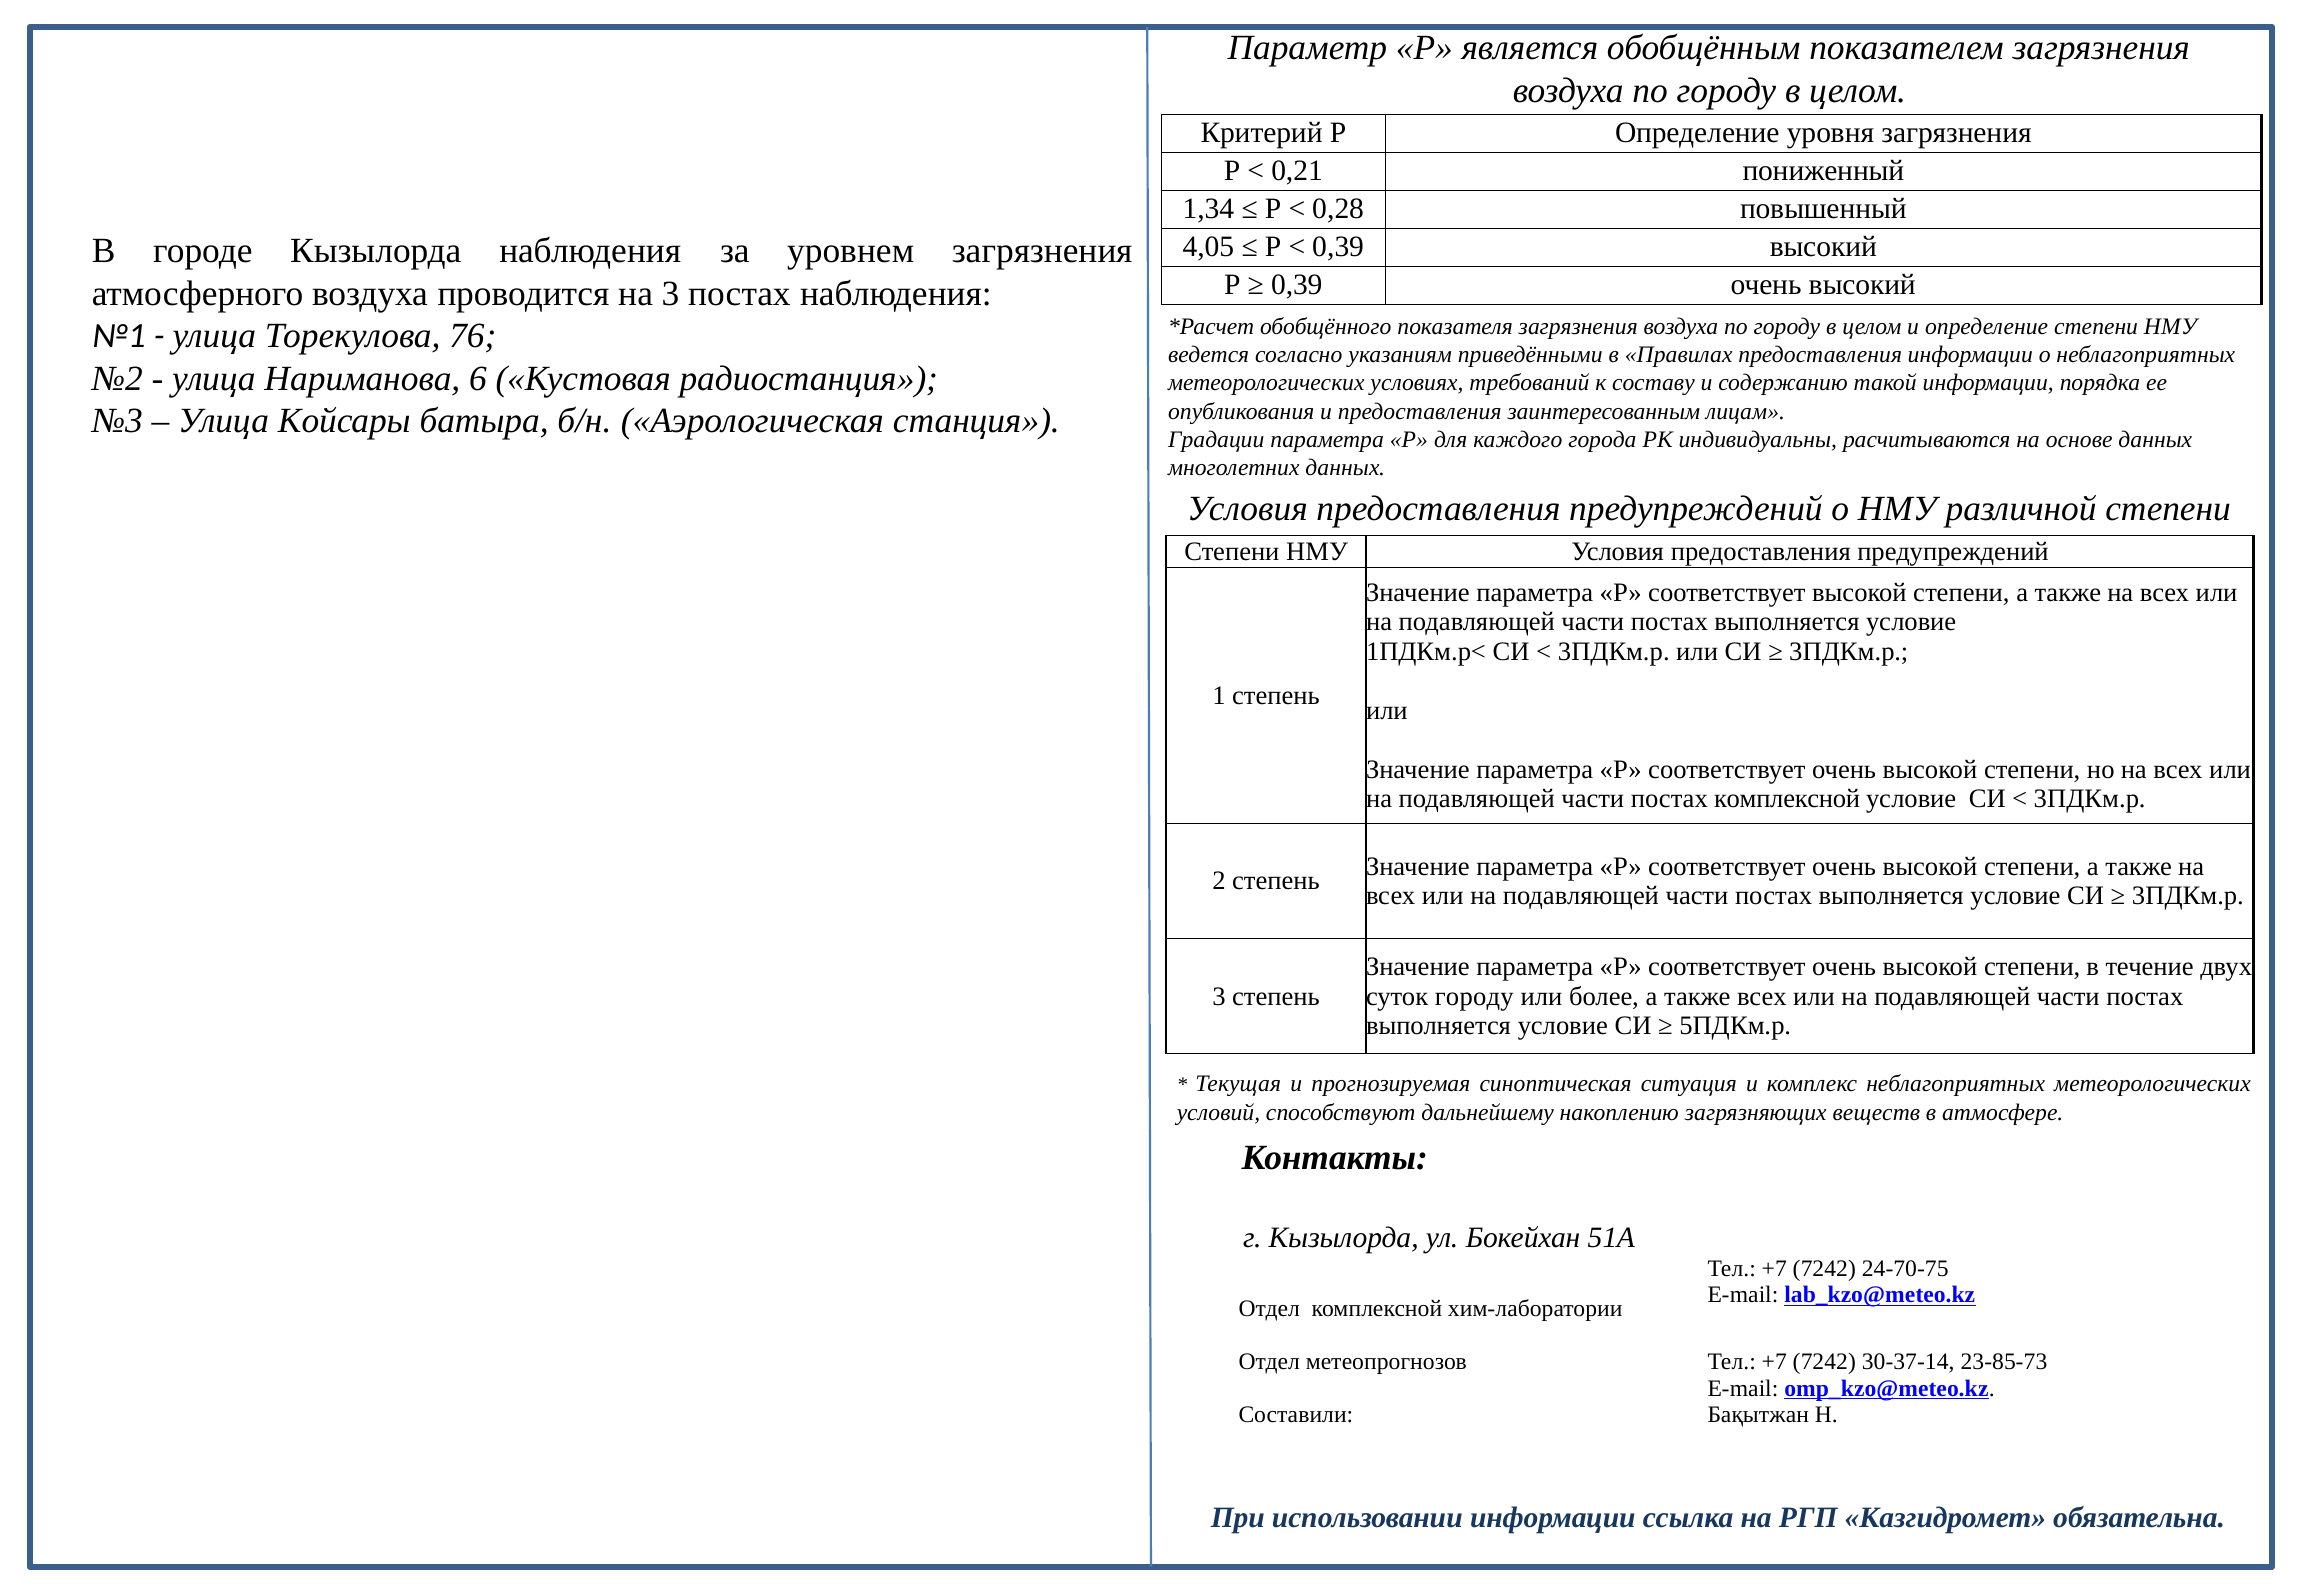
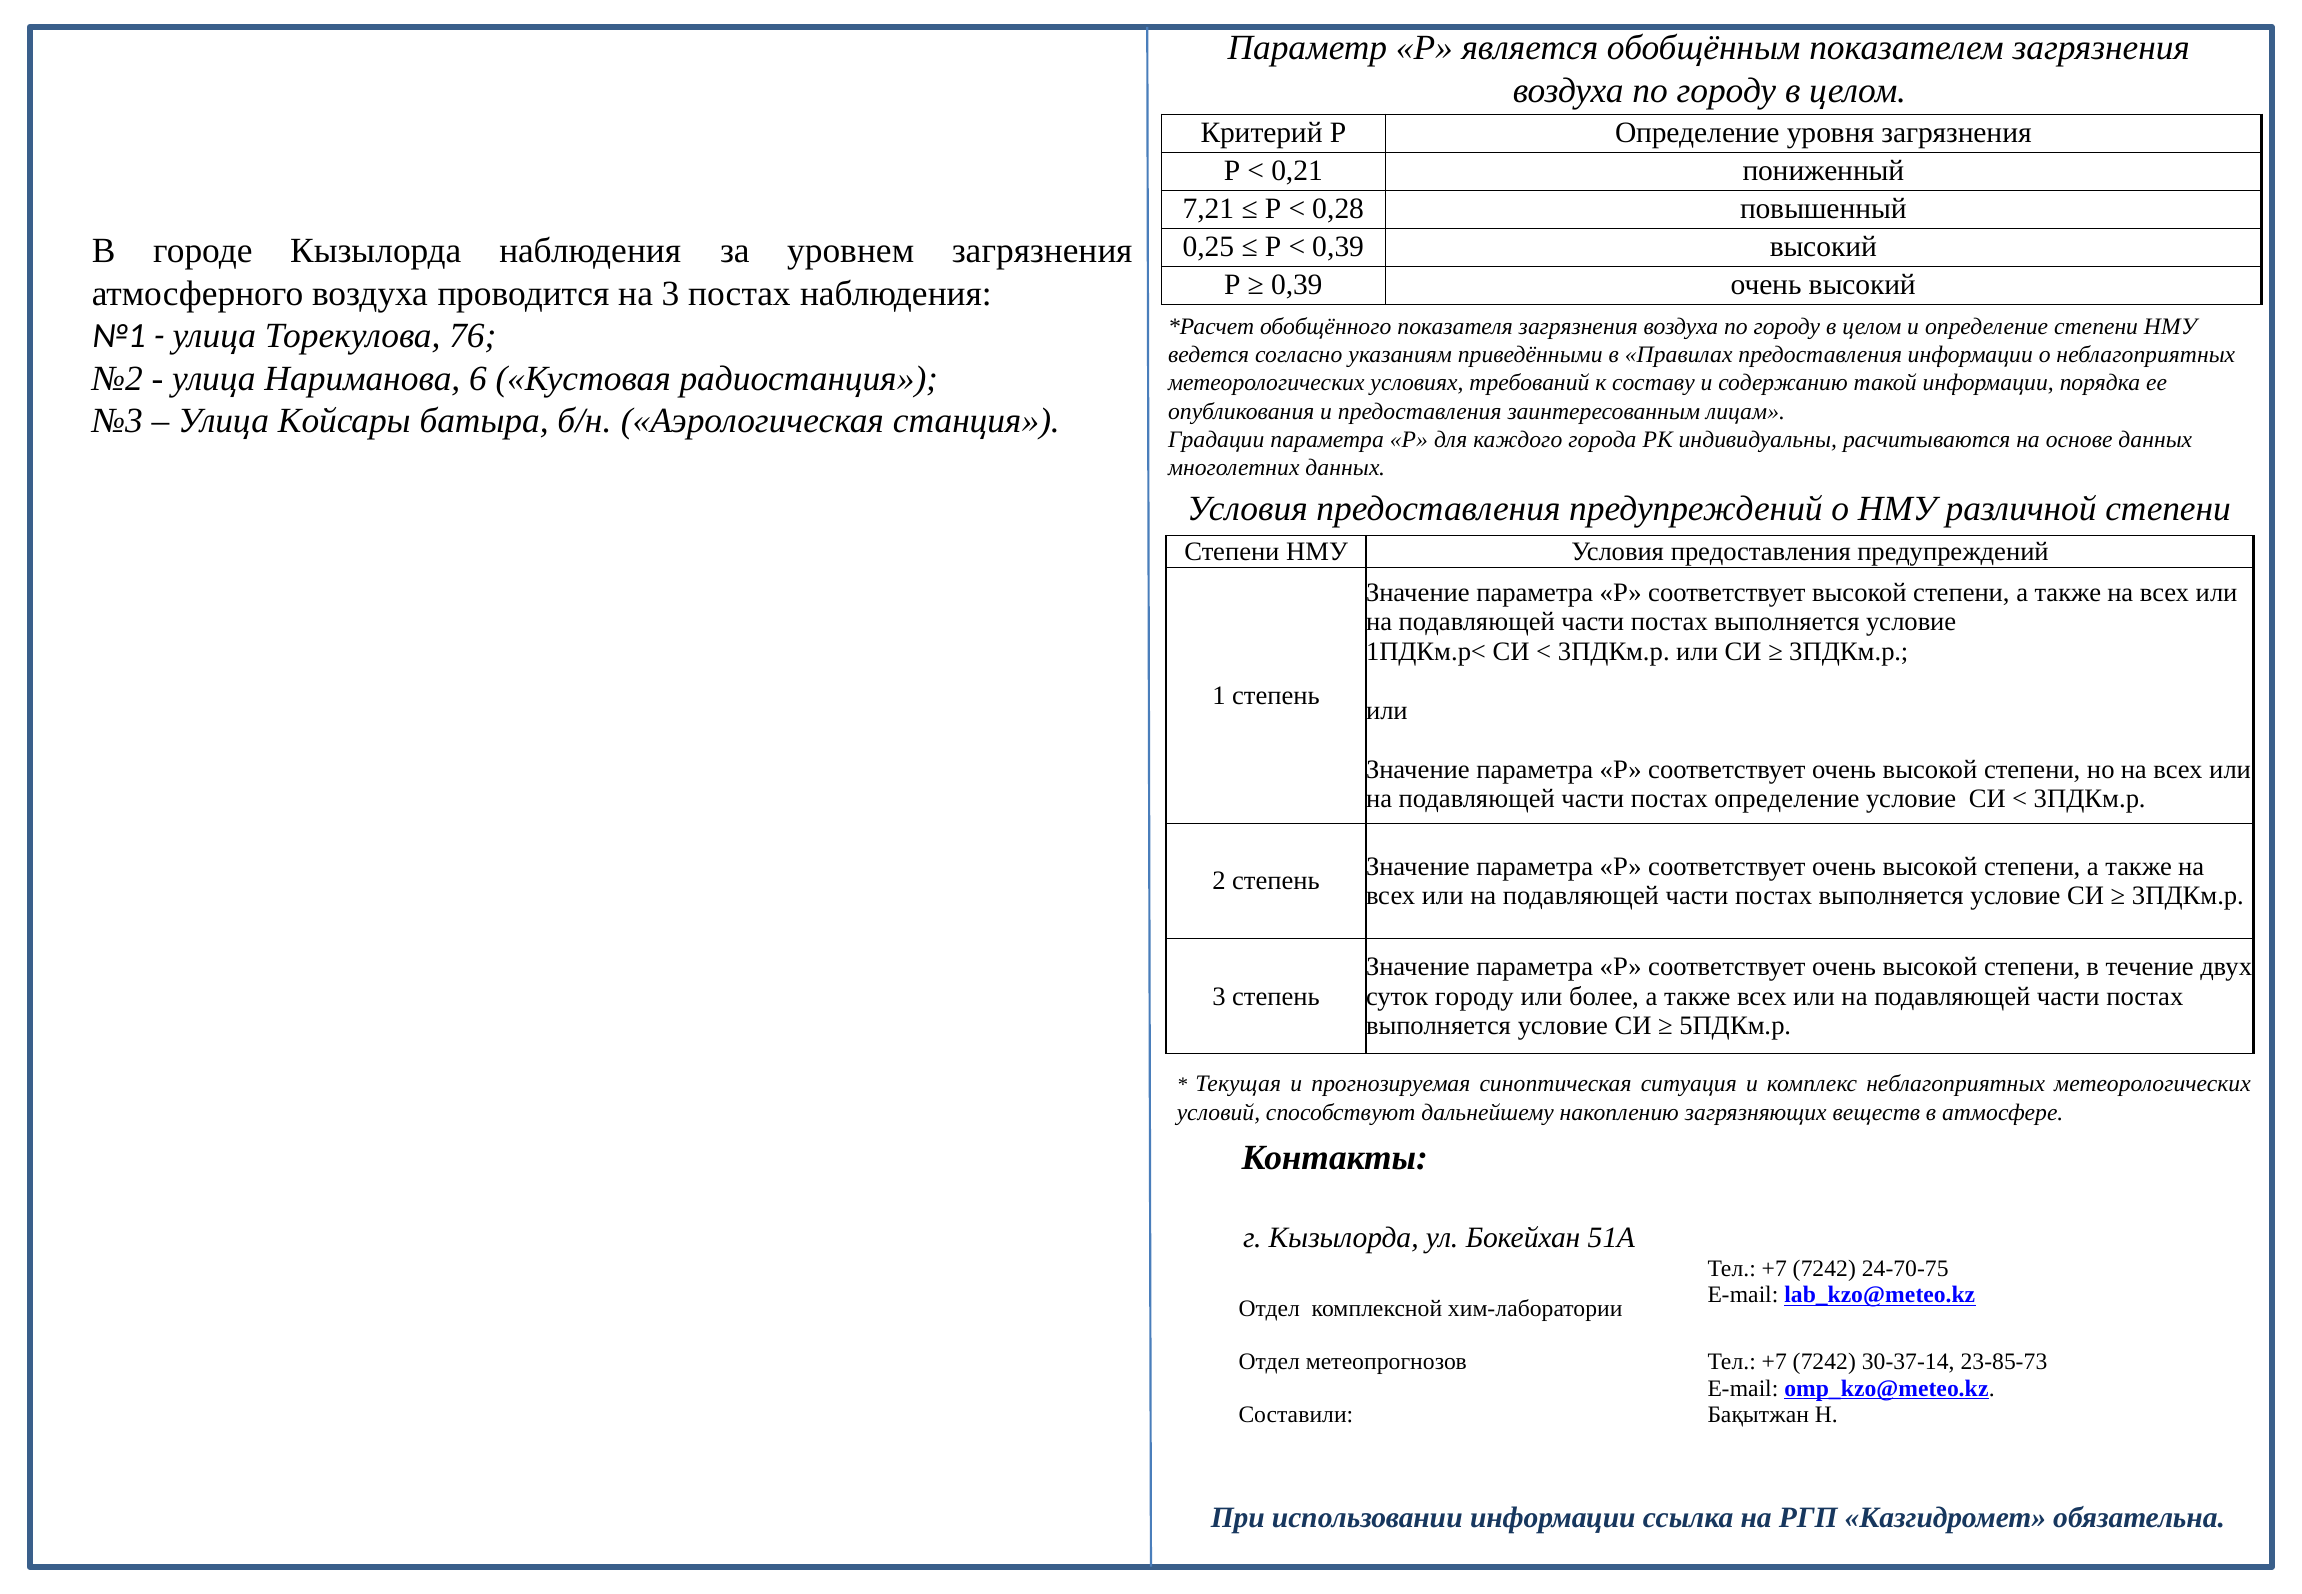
1,34: 1,34 -> 7,21 (1208, 209)
4,05: 4,05 -> 0,25 (1208, 247)
постах комплексной: комплексной -> определение (1787, 799)
